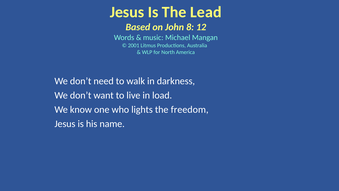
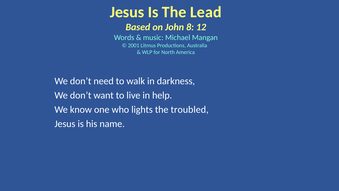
load: load -> help (162, 95)
freedom: freedom -> troubled (190, 109)
